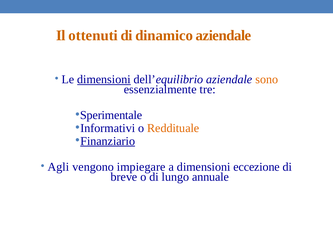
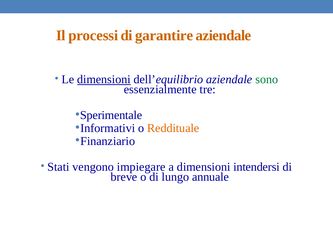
ottenuti: ottenuti -> processi (93, 35)
dinamico: dinamico -> garantire (164, 35)
sono colour: orange -> green (267, 79)
Finanziario underline: present -> none (108, 141)
Agli: Agli -> Stati (58, 167)
eccezione: eccezione -> intendersi (257, 167)
